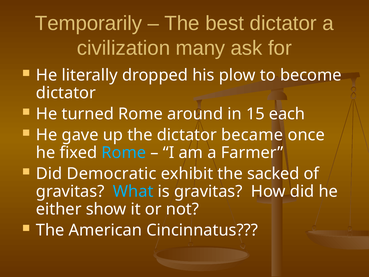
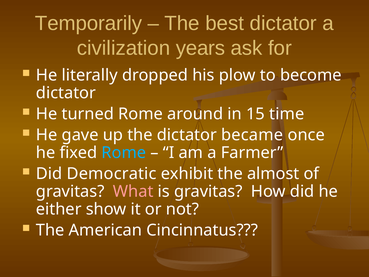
many: many -> years (200, 48)
each: each -> time (287, 114)
sacked: sacked -> almost (273, 174)
What colour: light blue -> pink (133, 191)
